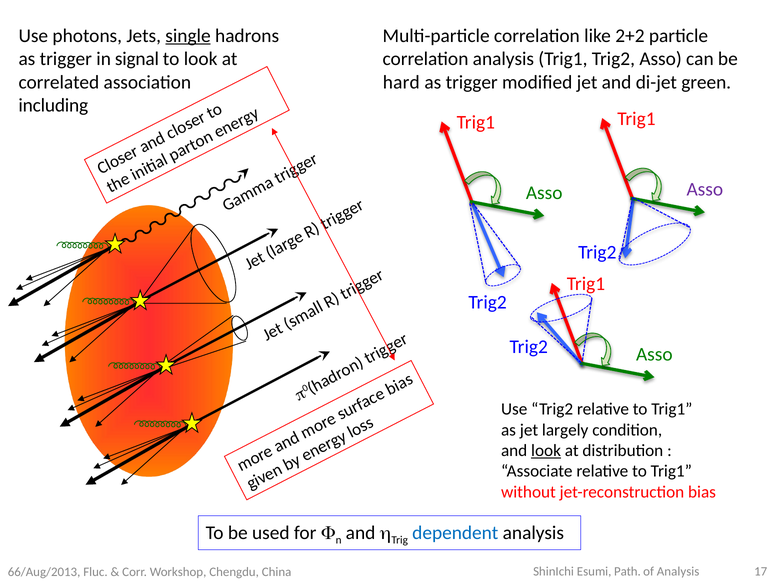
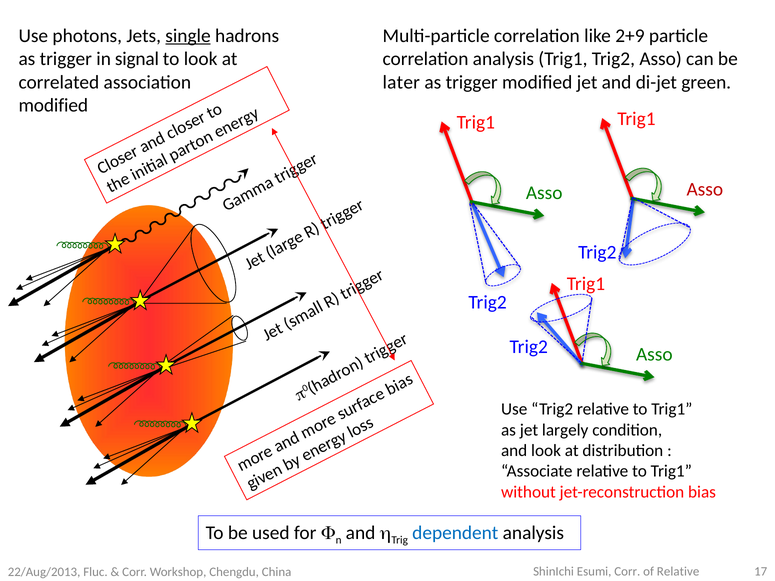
2+2: 2+2 -> 2+9 (630, 36)
hard: hard -> later (401, 82)
including: including -> modified (53, 106)
Asso colour: purple -> red (705, 189)
look underline: present -> none (546, 451)
66/Aug/2013: 66/Aug/2013 -> 22/Aug/2013 (44, 572)
Esumi Path: Path -> Corr (627, 572)
of Analysis: Analysis -> Relative (678, 572)
